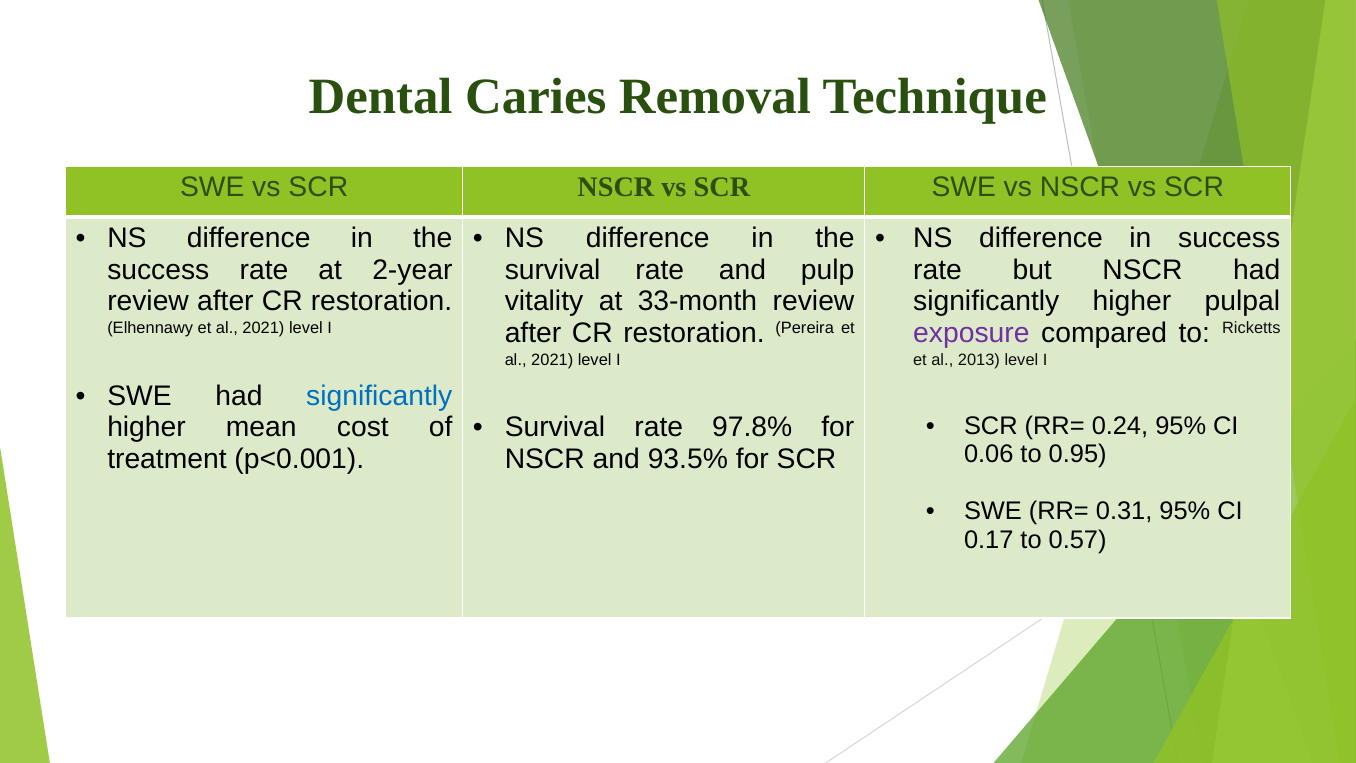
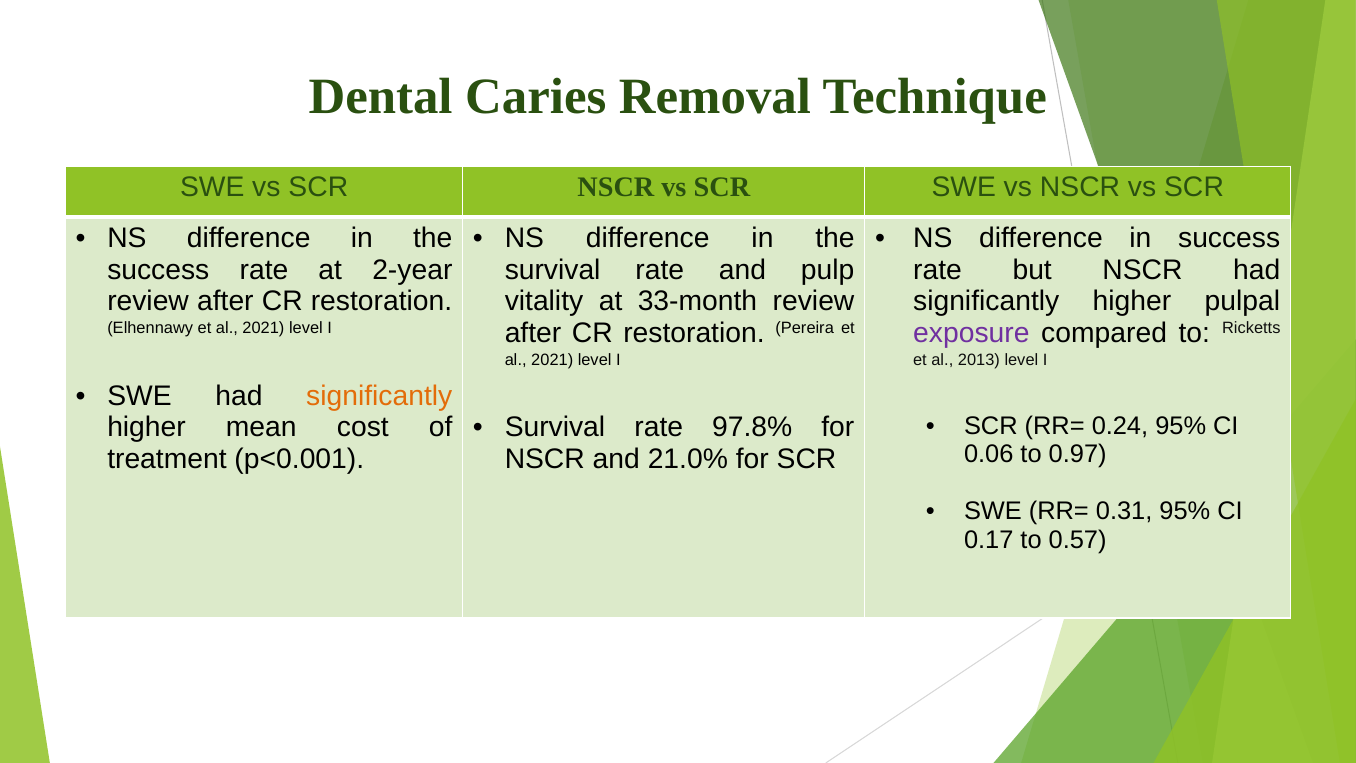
significantly colour: blue -> orange (379, 396)
0.95: 0.95 -> 0.97 (1078, 454)
93.5%: 93.5% -> 21.0% (688, 459)
